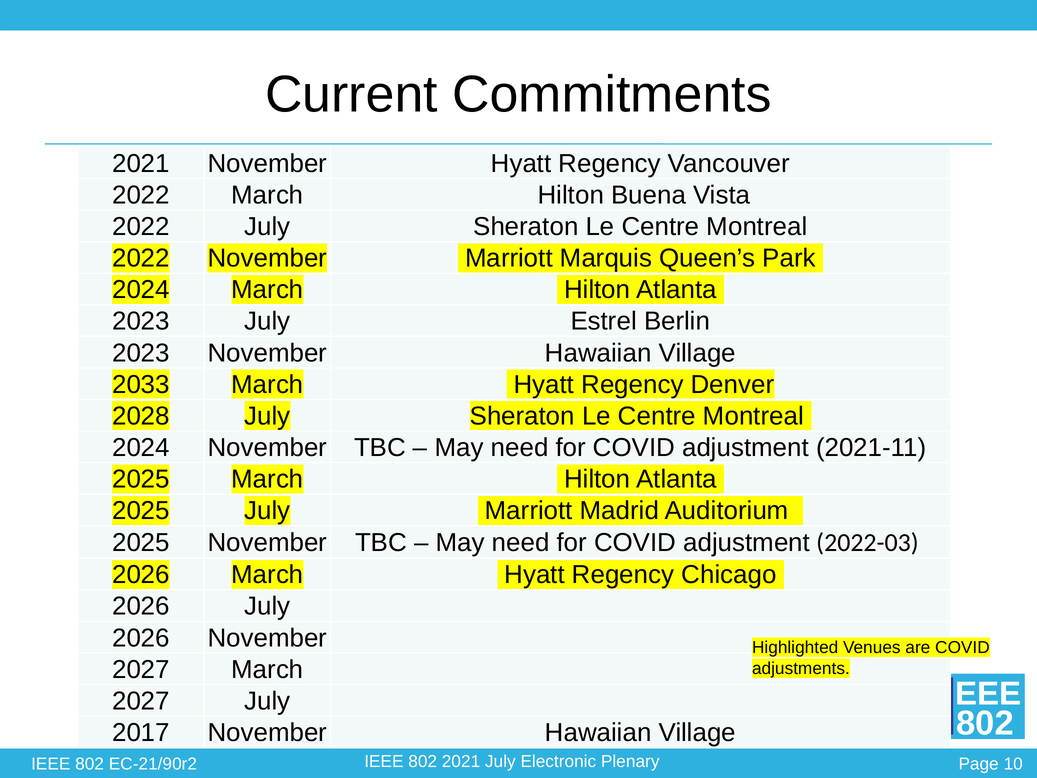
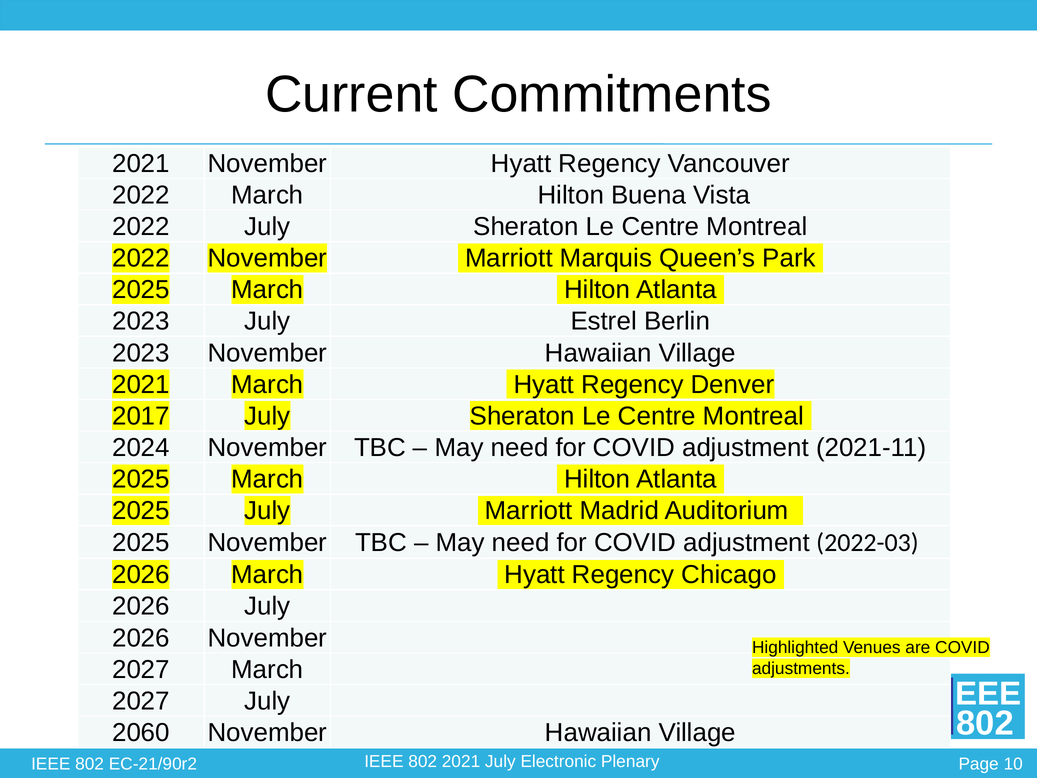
2024: 2024 -> 2025 (141, 290)
2033: 2033 -> 2021 (141, 384)
2028: 2028 -> 2017 (141, 416)
2017: 2017 -> 2060 (141, 732)
